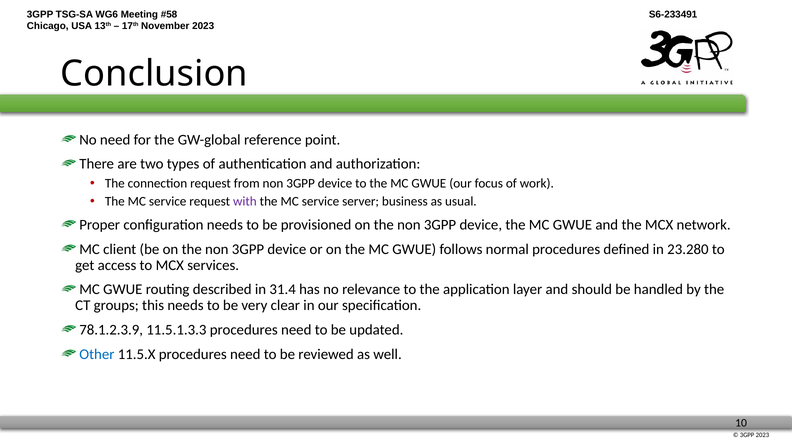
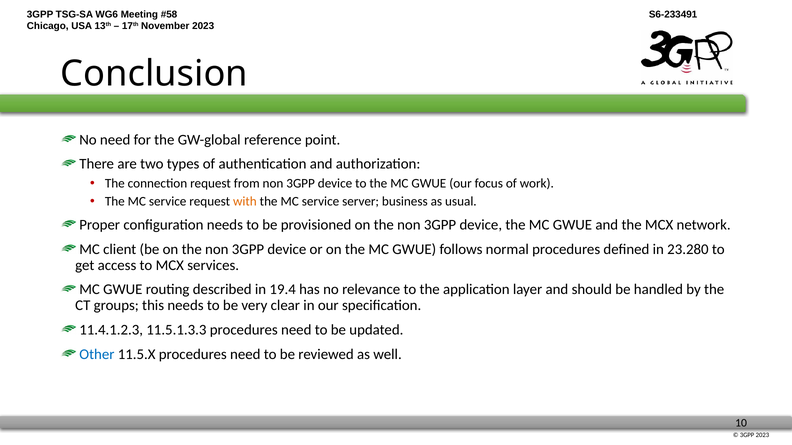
with colour: purple -> orange (245, 202)
31.4: 31.4 -> 19.4 (283, 290)
78.1.2.3.9: 78.1.2.3.9 -> 11.4.1.2.3 (111, 330)
